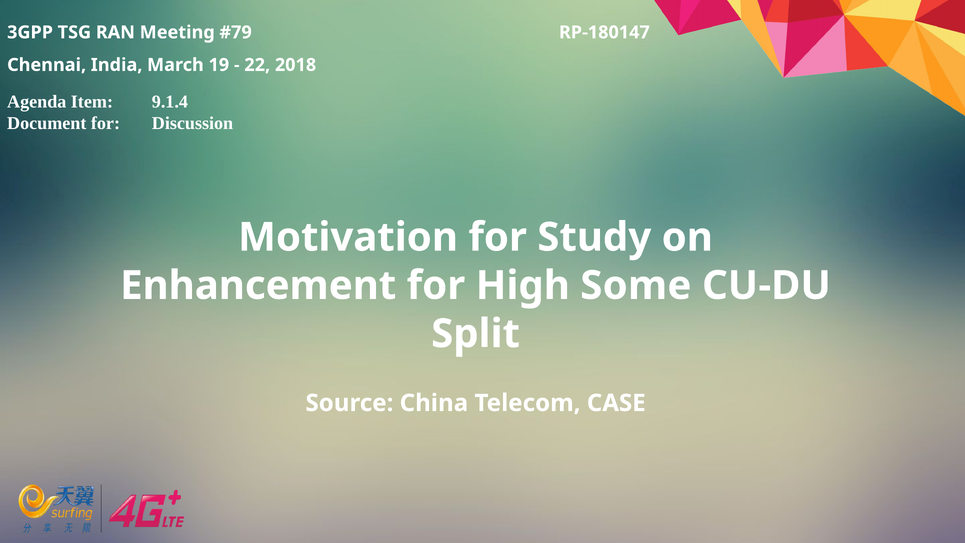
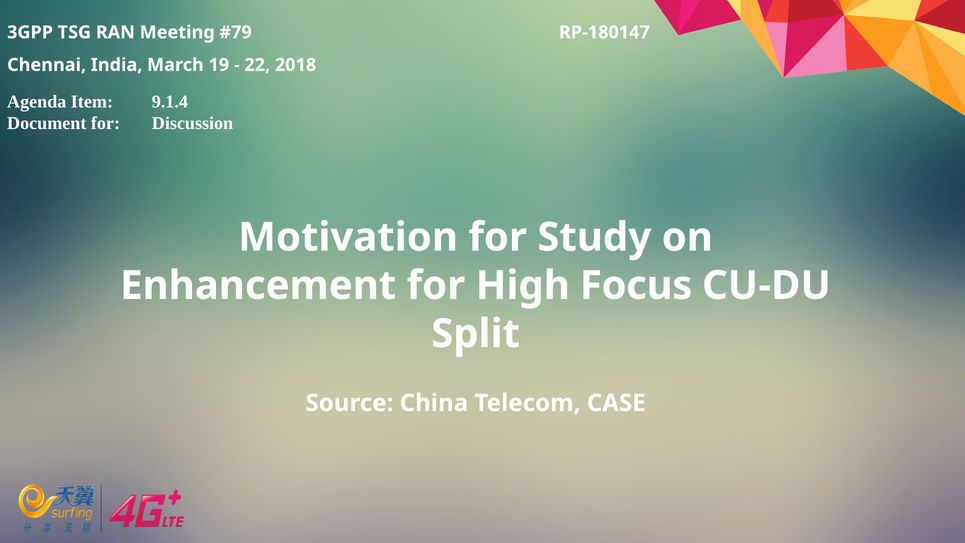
Some: Some -> Focus (636, 286)
